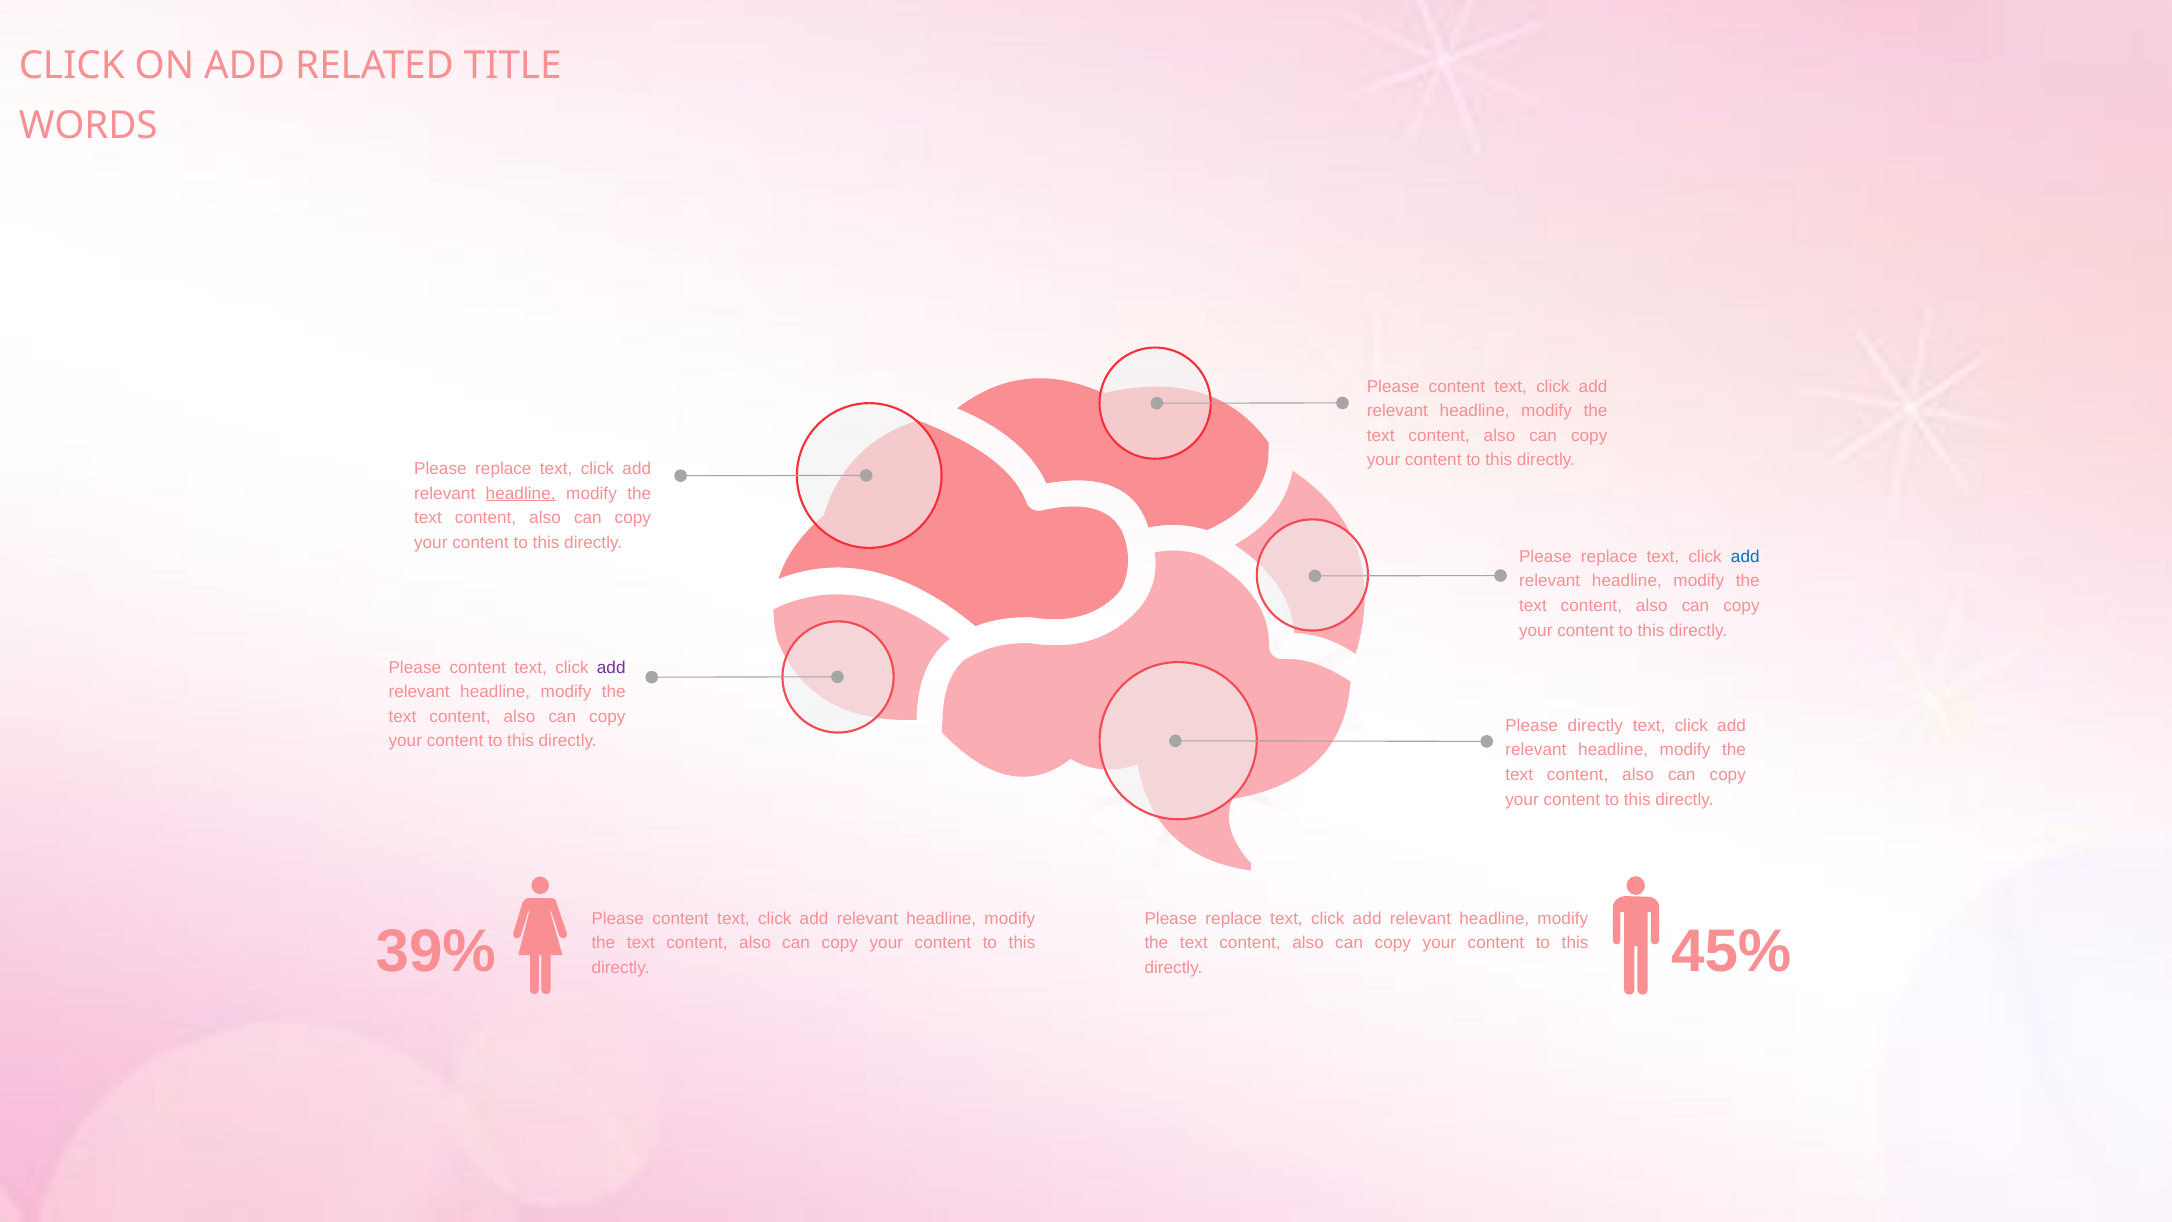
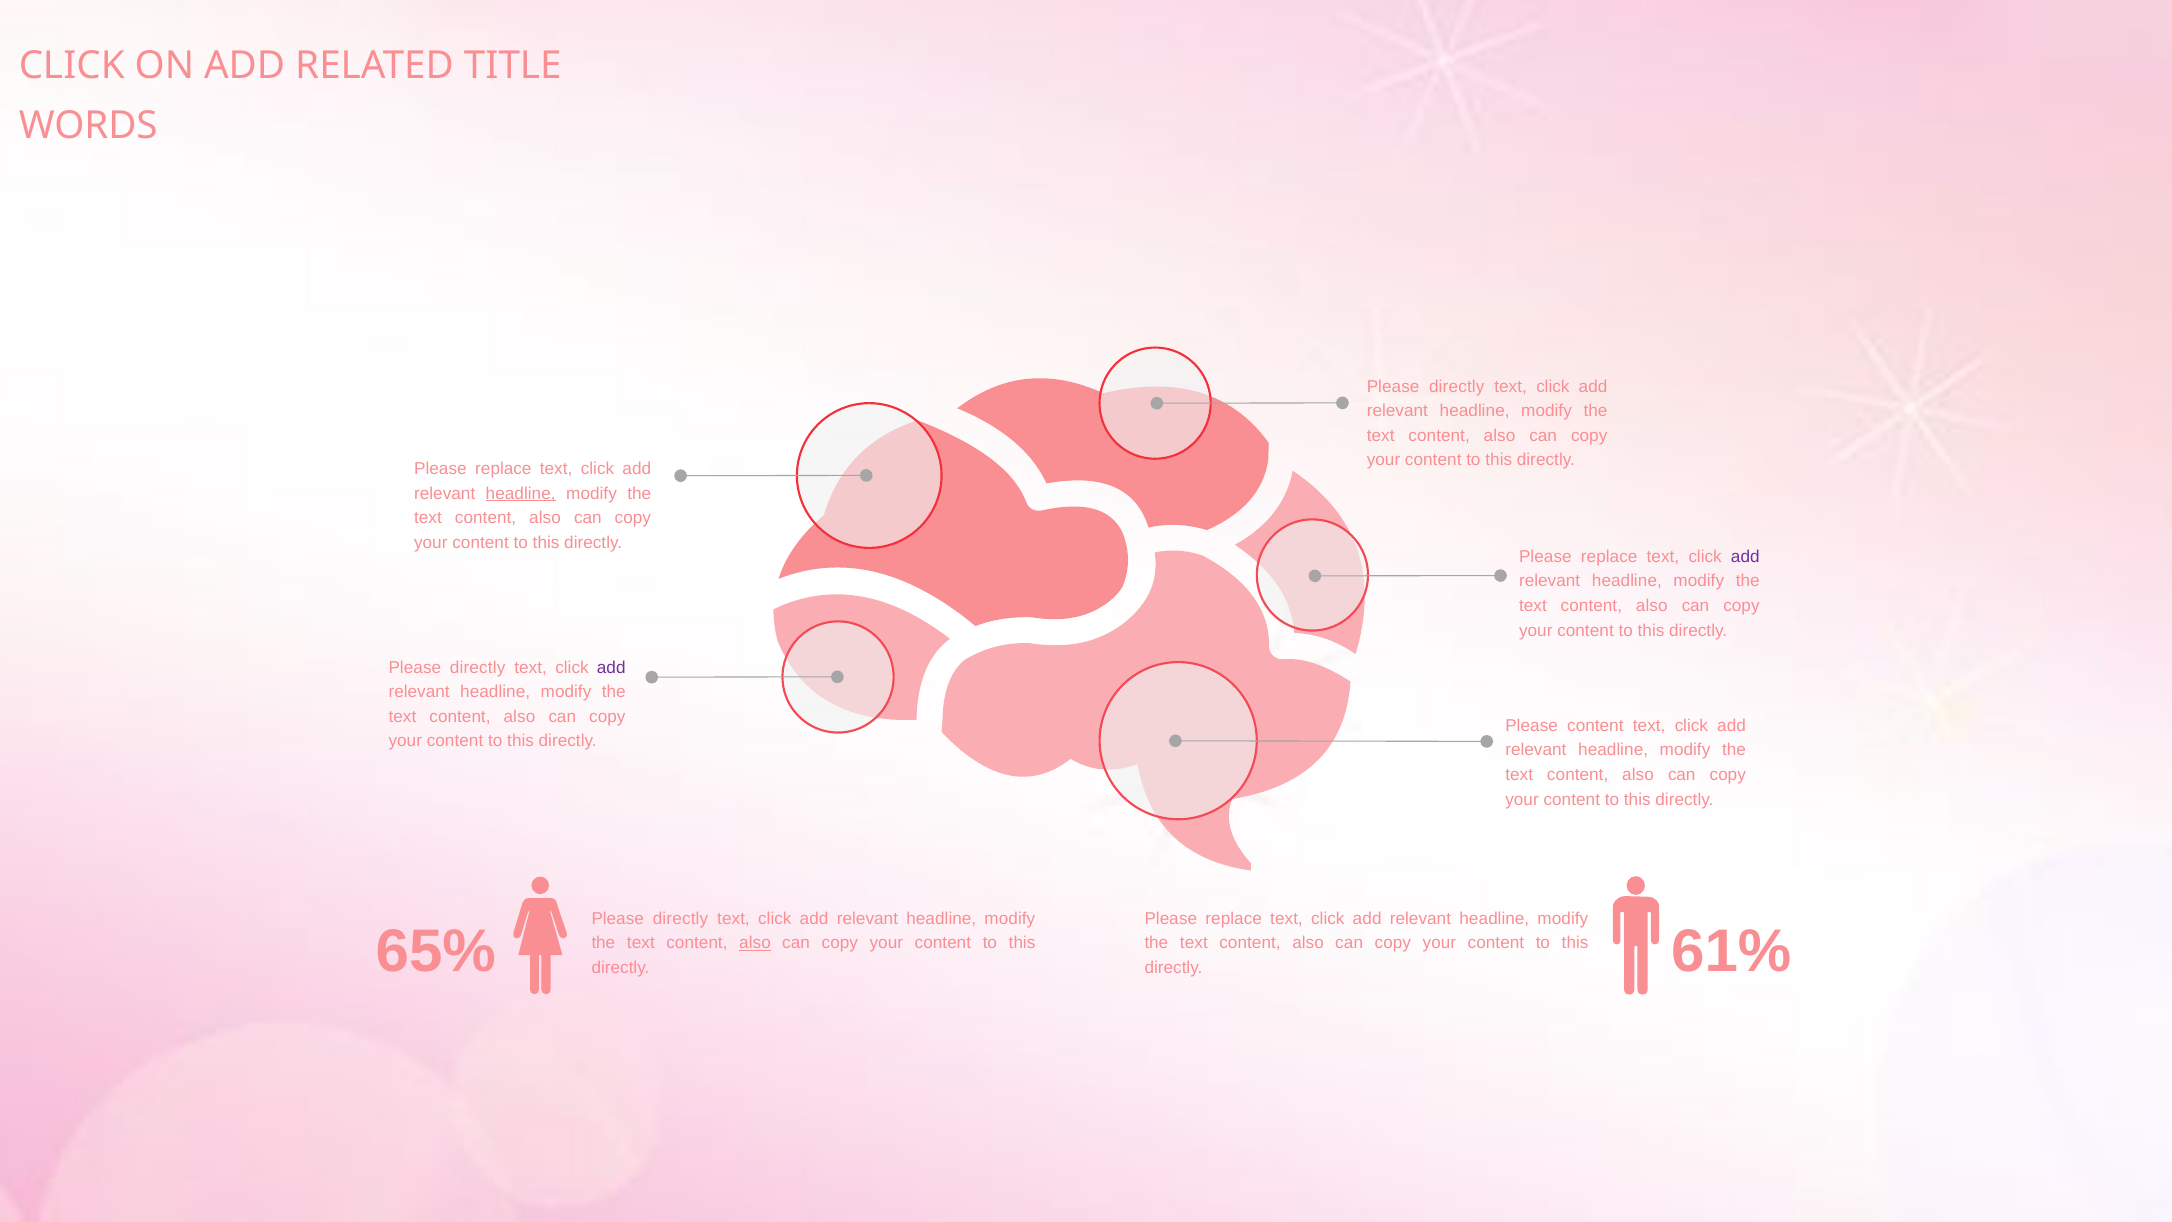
content: content -> directly (1457, 386)
add colour: blue -> purple (1745, 556)
content: content -> directly (478, 667)
Please directly: directly -> content (1595, 725)
content: content -> directly (681, 918)
39%: 39% -> 65% (436, 952)
also underline: none -> present (755, 943)
45%: 45% -> 61% (1731, 952)
